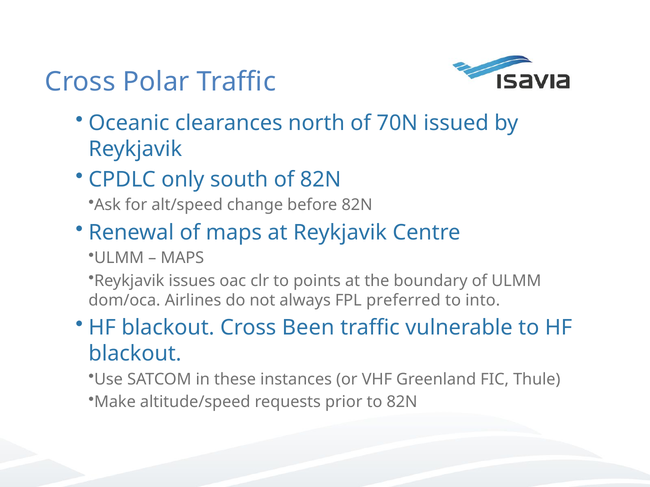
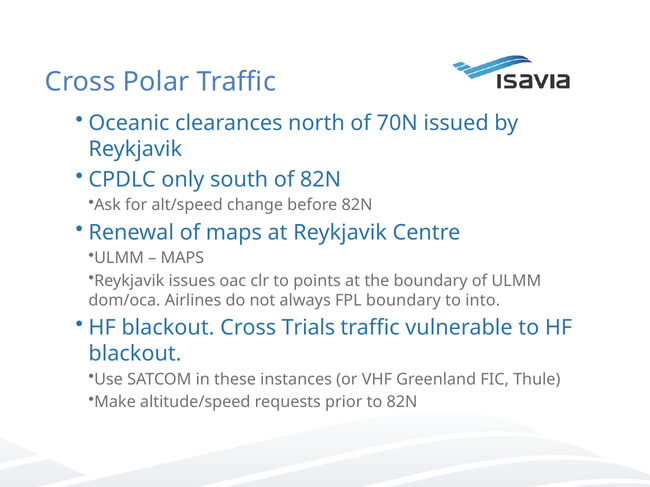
FPL preferred: preferred -> boundary (403, 301)
Been: Been -> Trials (308, 328)
